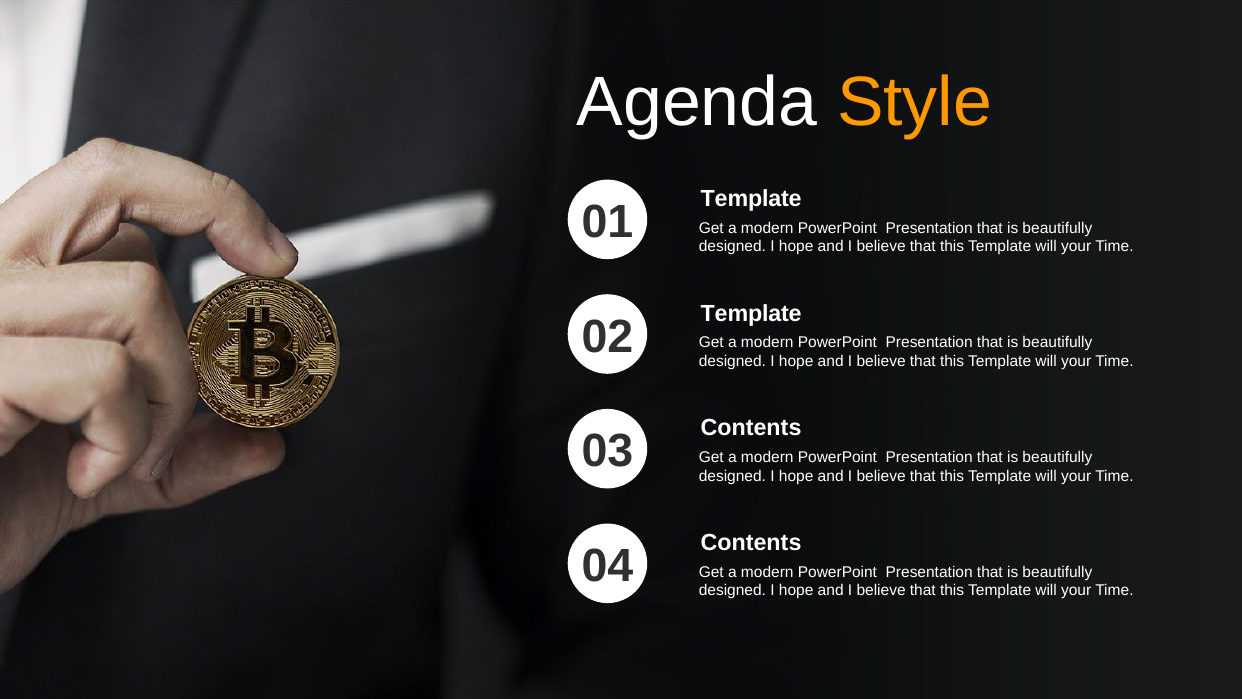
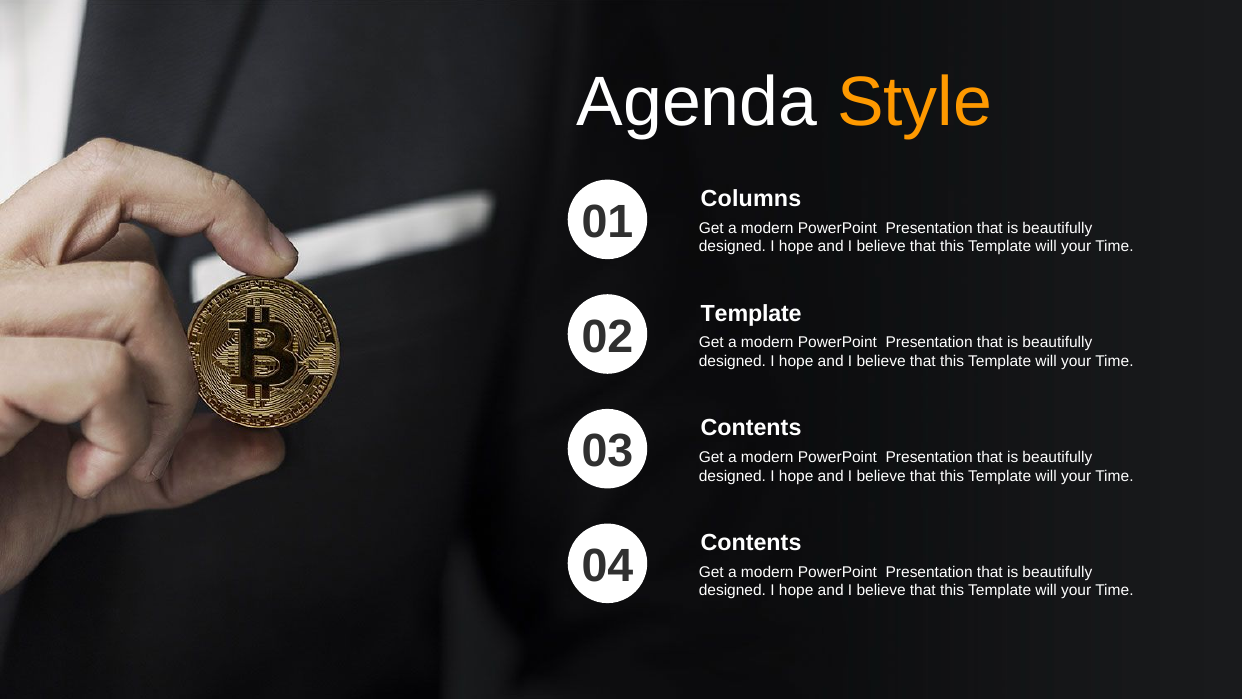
Template: Template -> Columns (751, 199)
